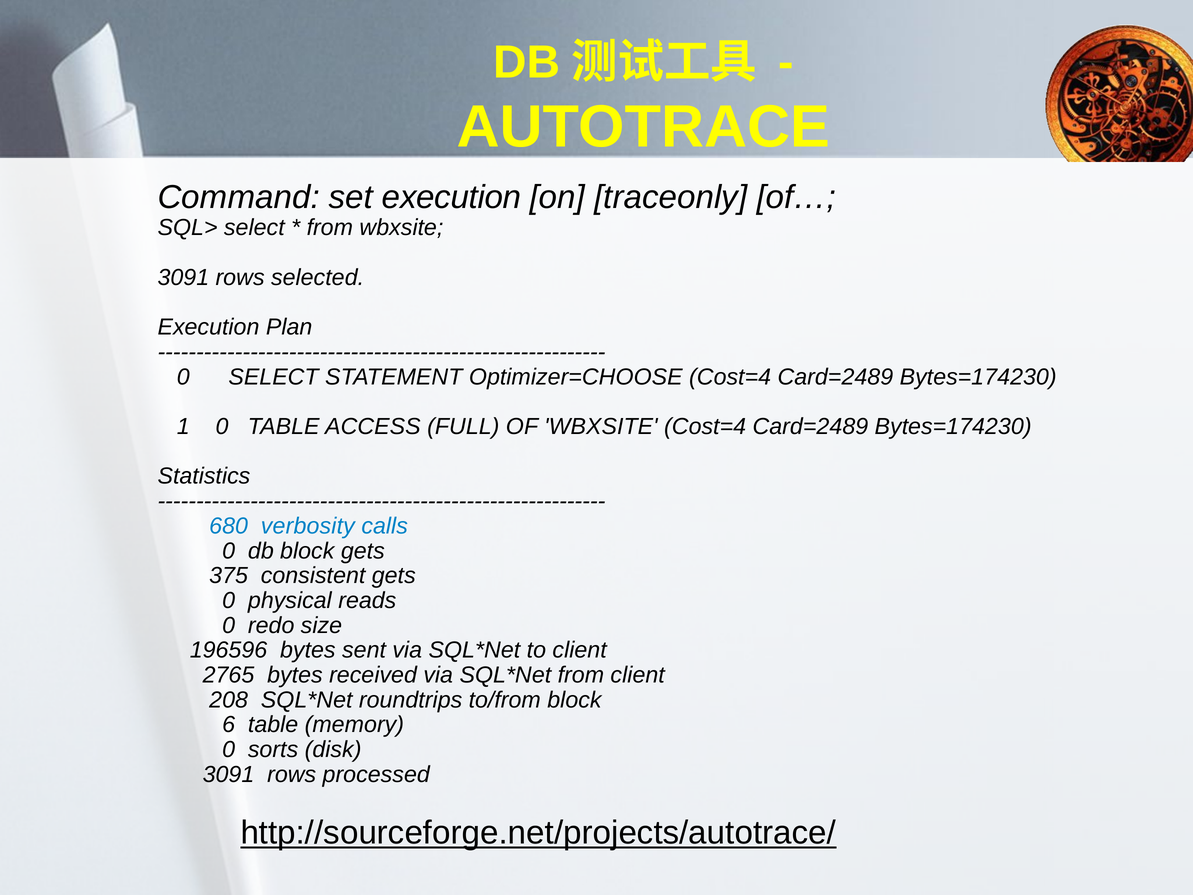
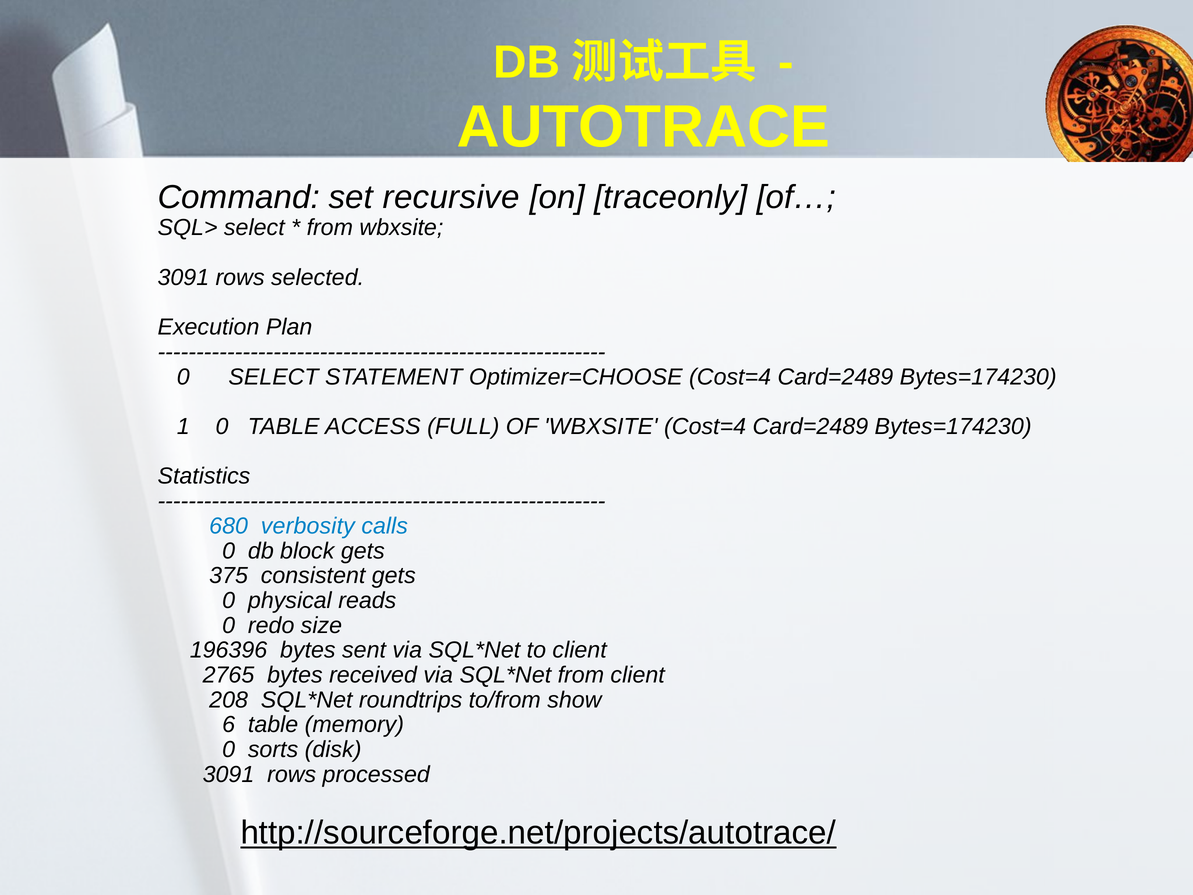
set execution: execution -> recursive (451, 197)
196596: 196596 -> 196396 (228, 650)
to/from block: block -> show (574, 700)
